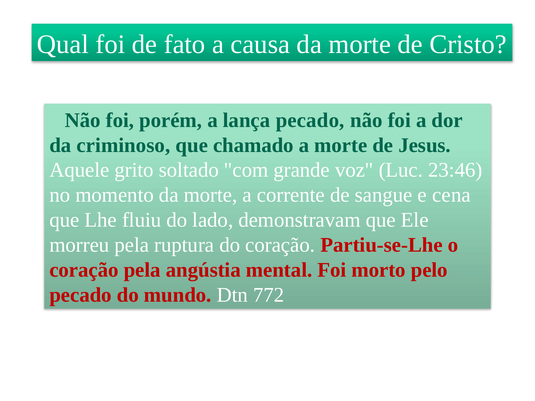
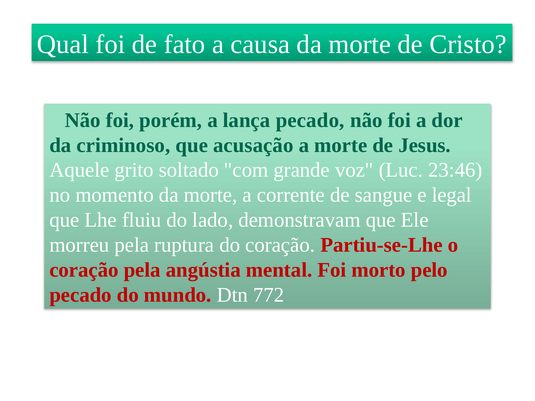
chamado: chamado -> acusação (253, 145)
cena: cena -> legal (452, 195)
